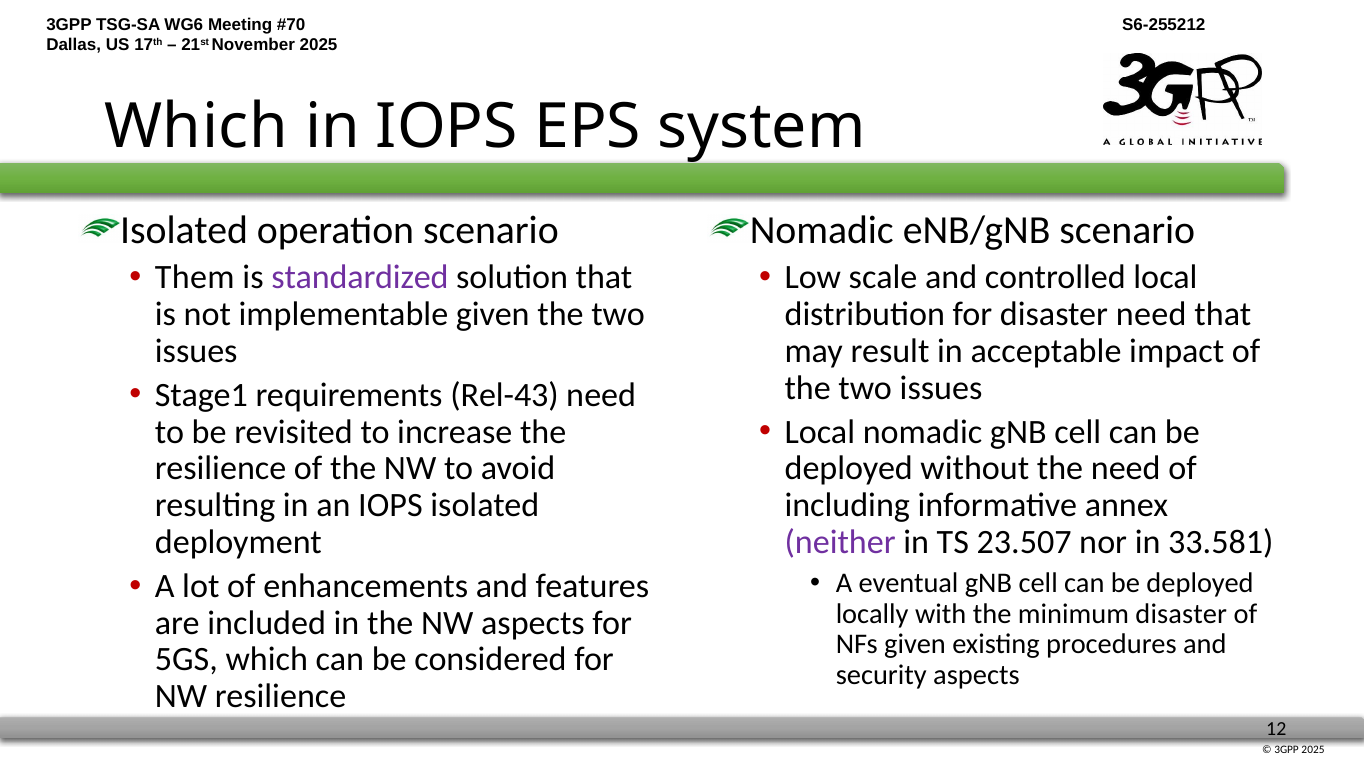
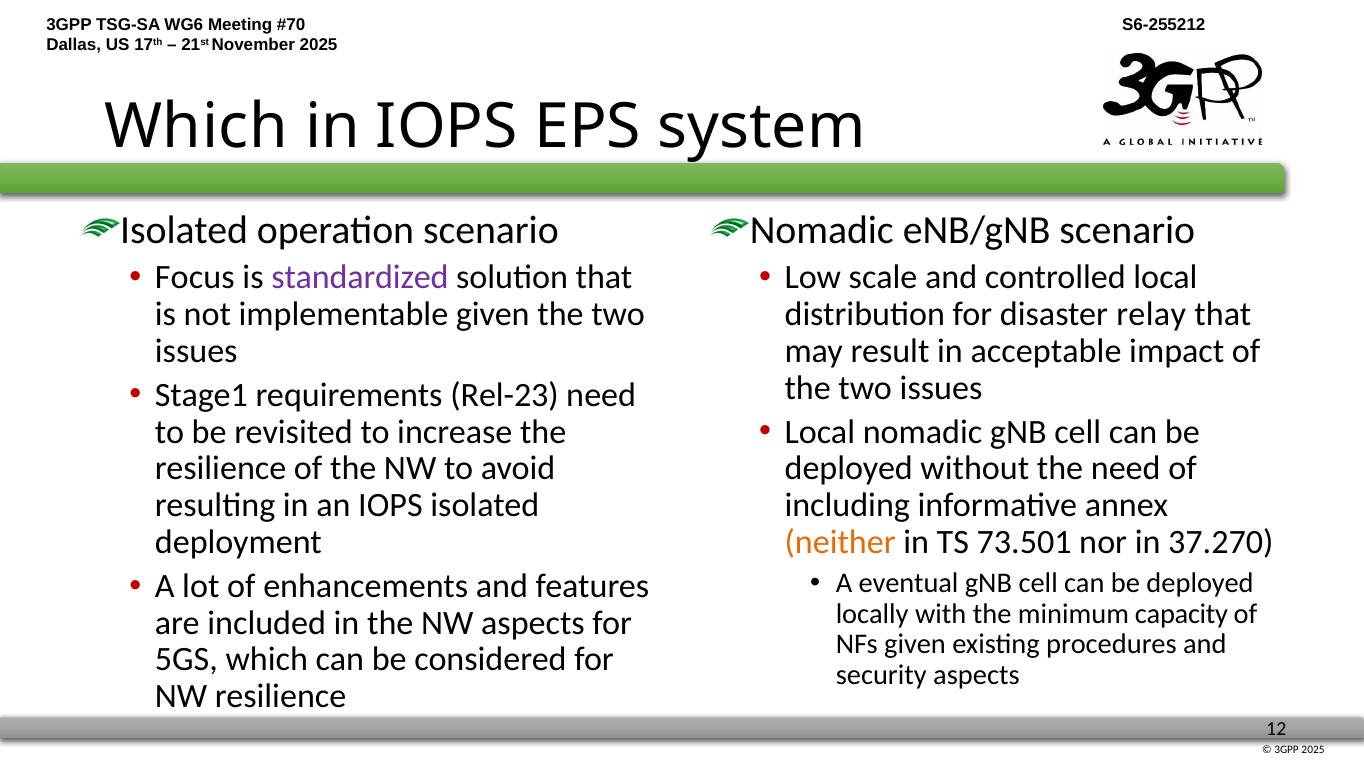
Them: Them -> Focus (195, 278)
disaster need: need -> relay (1151, 314)
Rel-43: Rel-43 -> Rel-23 (505, 395)
neither colour: purple -> orange (840, 542)
23.507: 23.507 -> 73.501 (1024, 542)
33.581: 33.581 -> 37.270 (1221, 542)
minimum disaster: disaster -> capacity (1181, 614)
